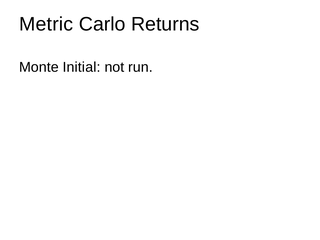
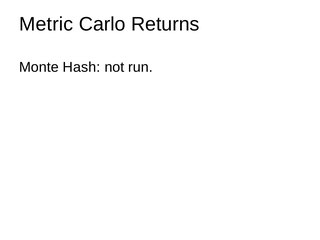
Initial: Initial -> Hash (82, 67)
